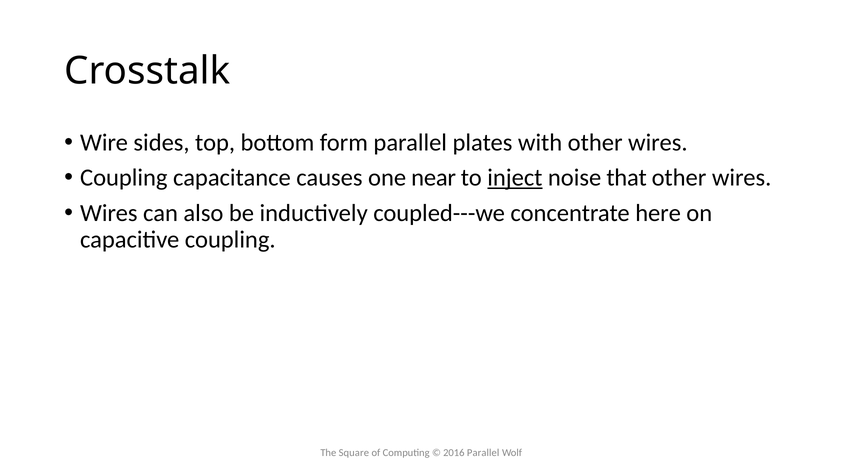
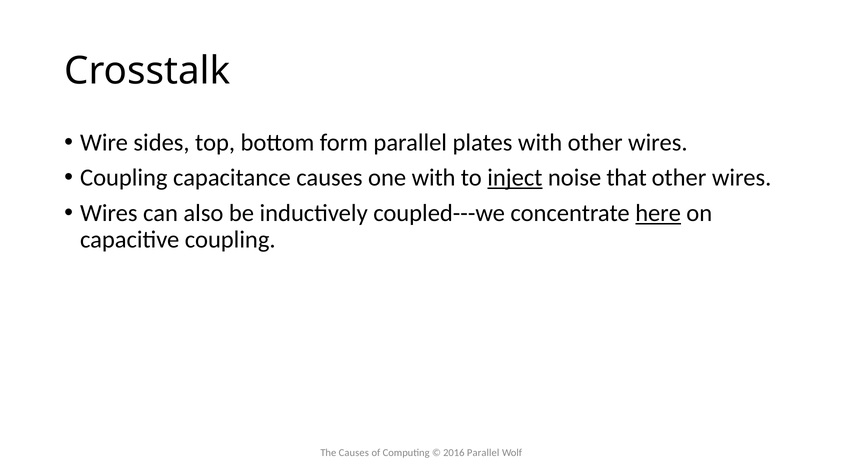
one near: near -> with (434, 178)
here underline: none -> present (658, 213)
The Square: Square -> Causes (354, 453)
